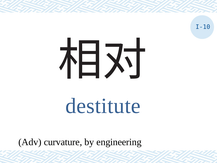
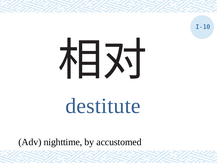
curvature: curvature -> nighttime (63, 142)
engineering: engineering -> accustomed (119, 142)
